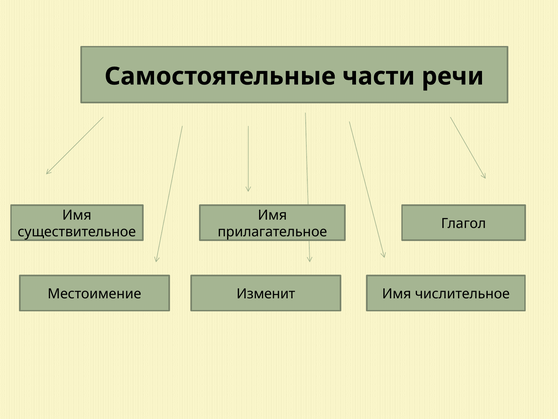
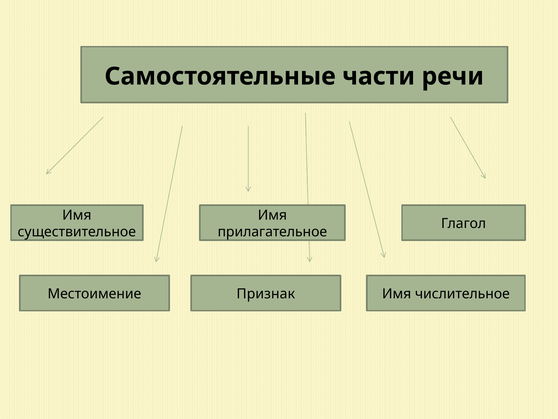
Изменит: Изменит -> Признак (266, 294)
